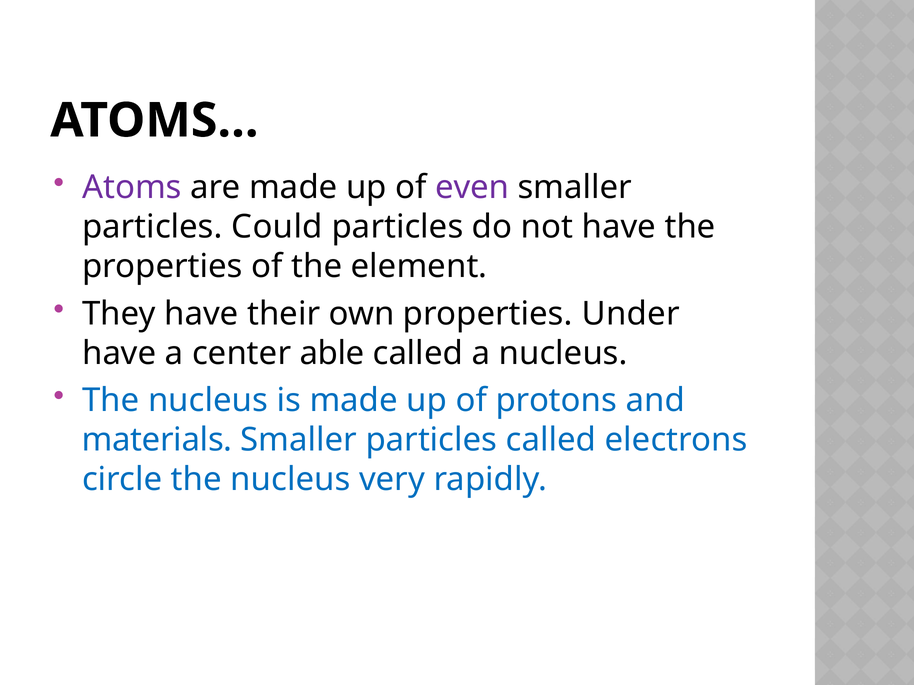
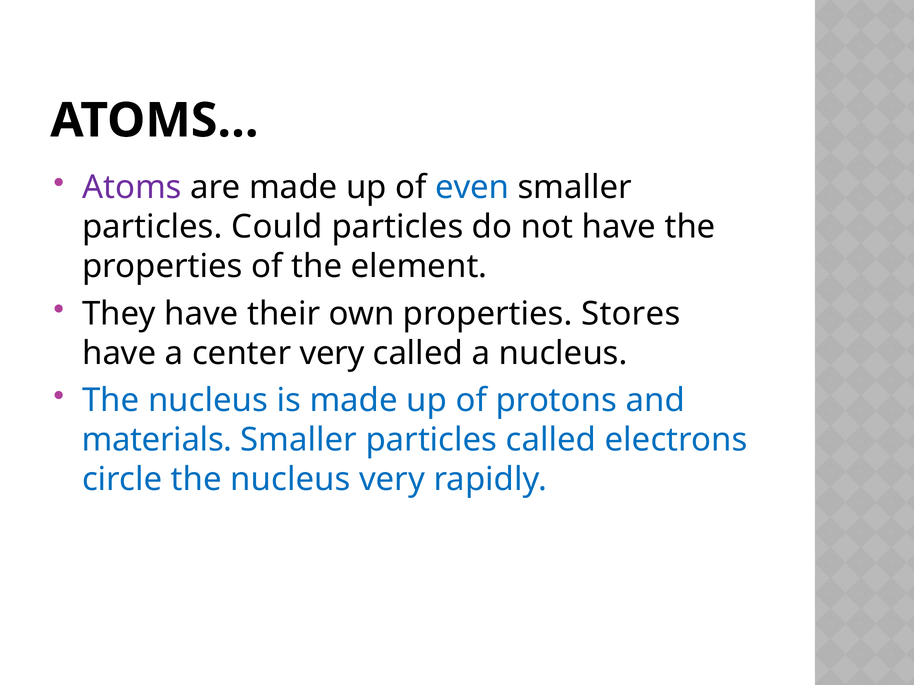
even colour: purple -> blue (472, 187)
Under: Under -> Stores (631, 314)
center able: able -> very (332, 353)
